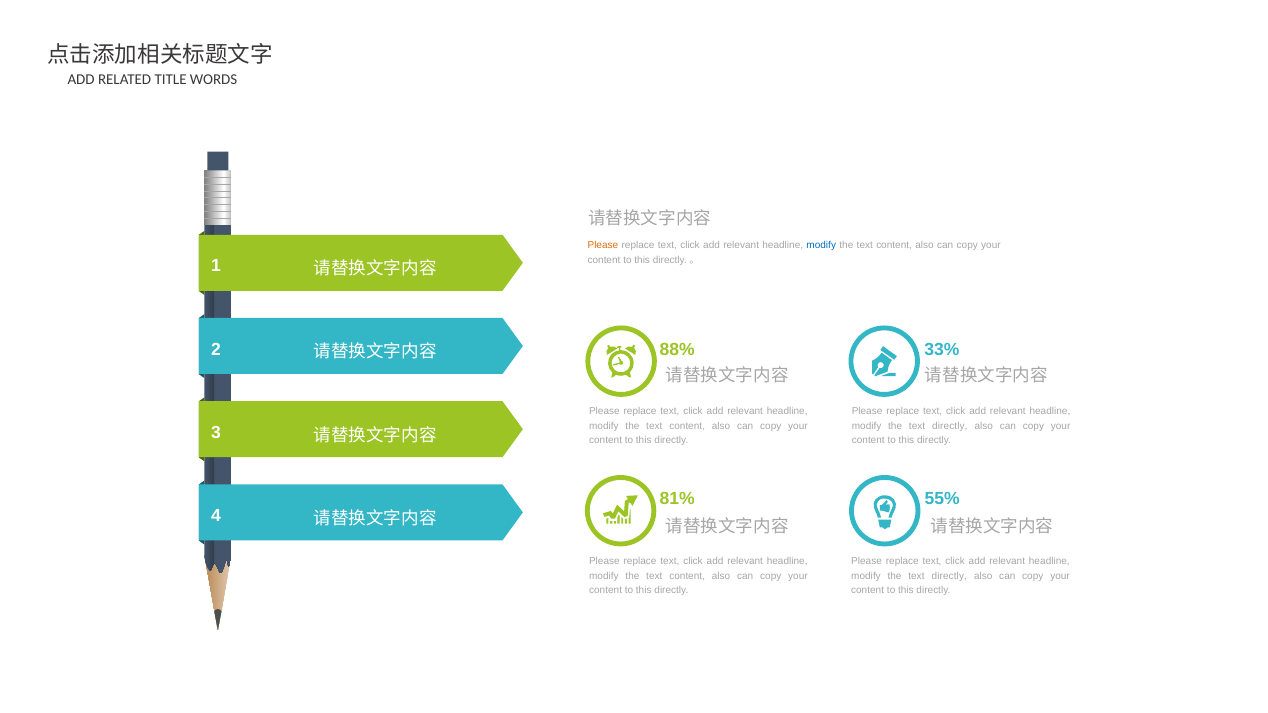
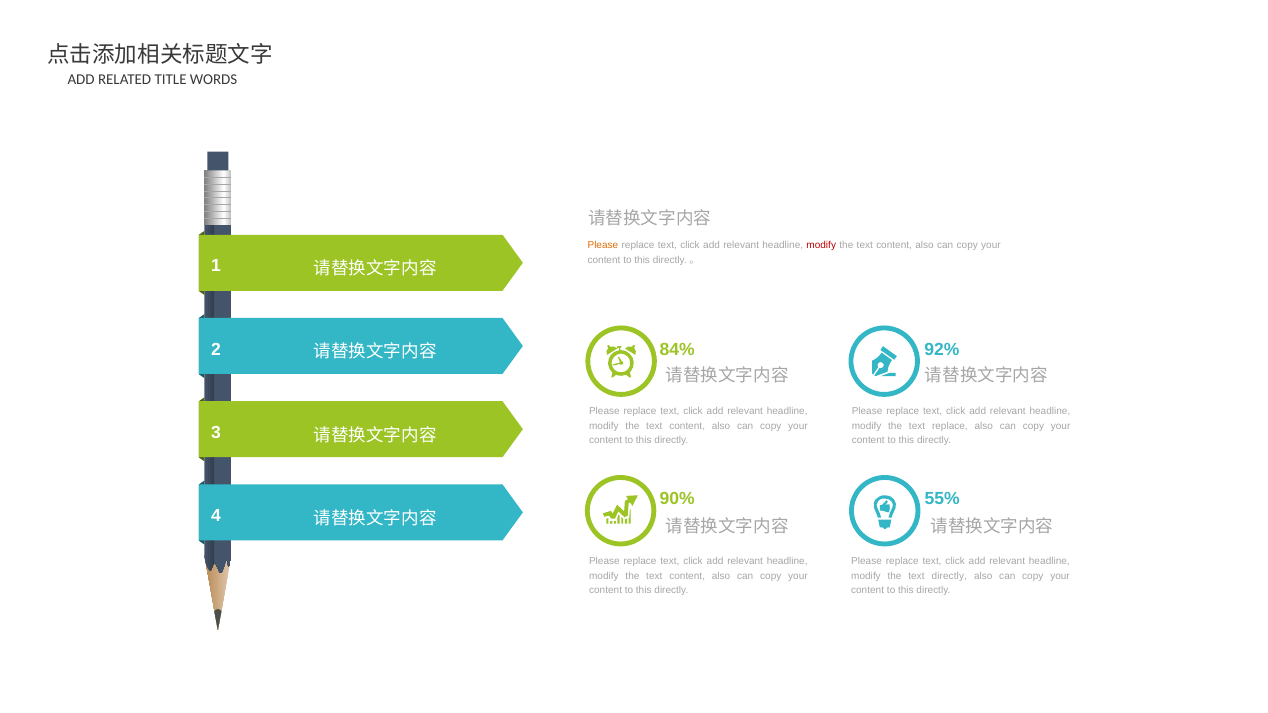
modify colour: blue -> red (821, 246)
88%: 88% -> 84% (677, 350)
33%: 33% -> 92% (942, 350)
directly: directly -> replace (950, 426)
81%: 81% -> 90% (677, 499)
